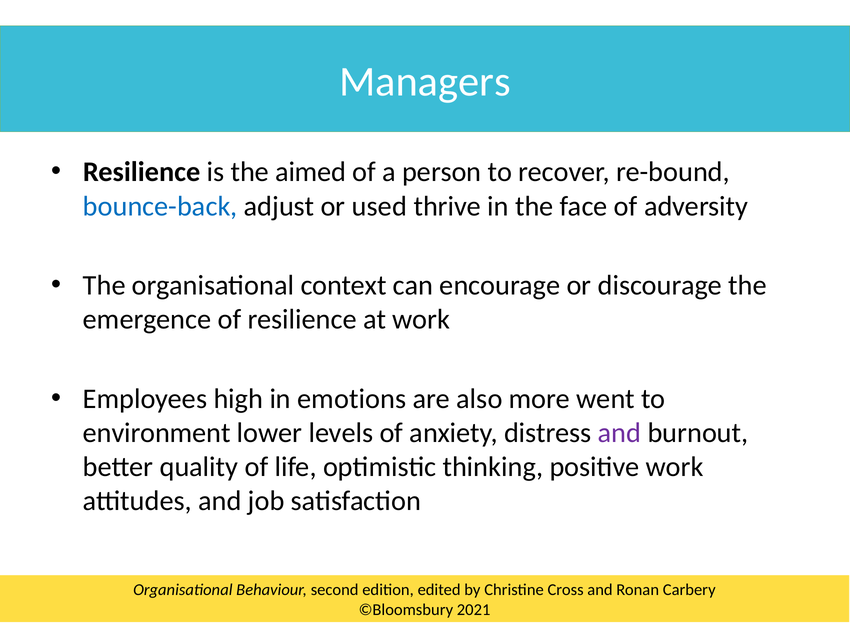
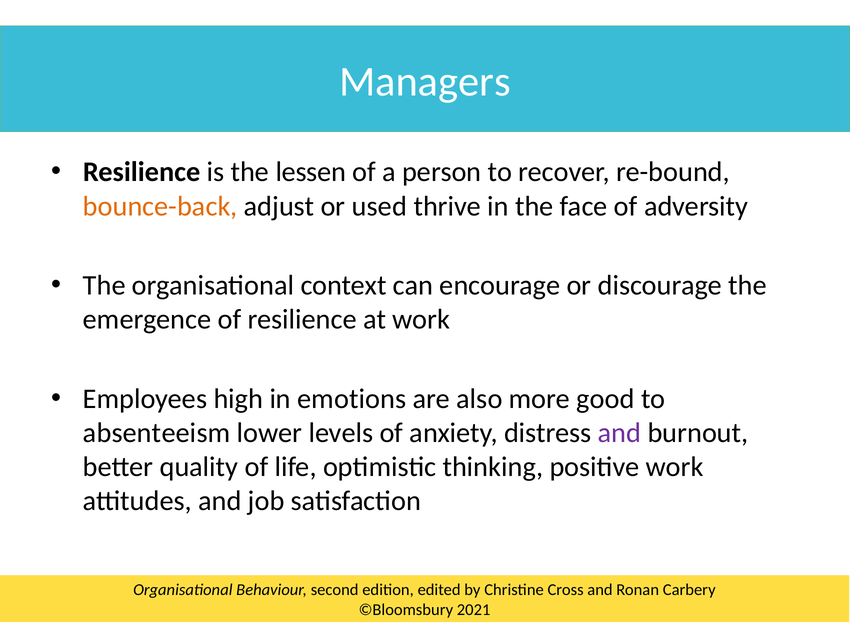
aimed: aimed -> lessen (311, 172)
bounce-back colour: blue -> orange (160, 206)
went: went -> good (605, 399)
environment: environment -> absenteeism (157, 433)
